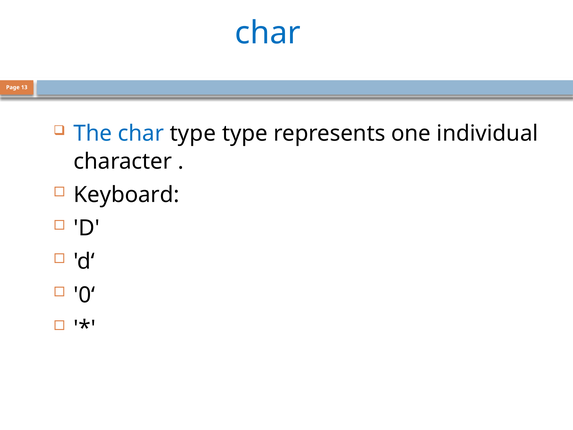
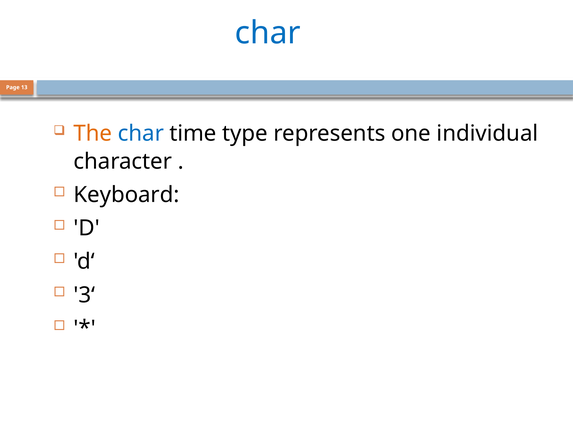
The colour: blue -> orange (93, 133)
char type: type -> time (193, 133)
0‘: 0‘ -> 3‘ (84, 295)
